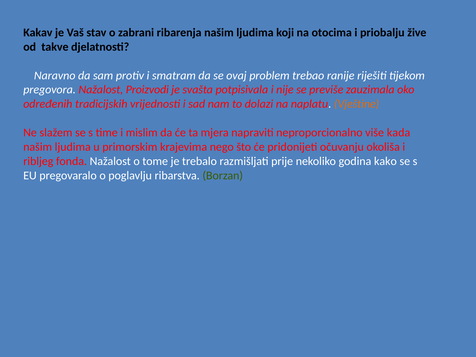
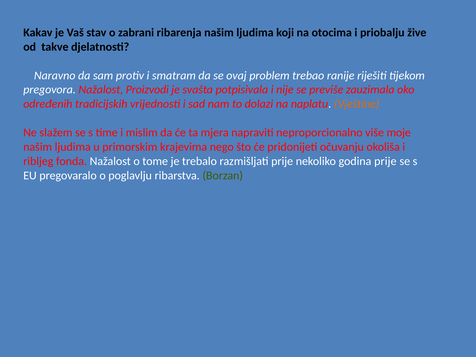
kada: kada -> moje (399, 133)
godina kako: kako -> prije (385, 161)
